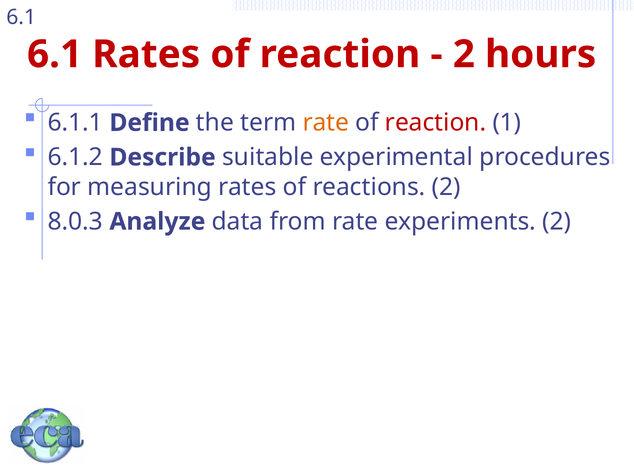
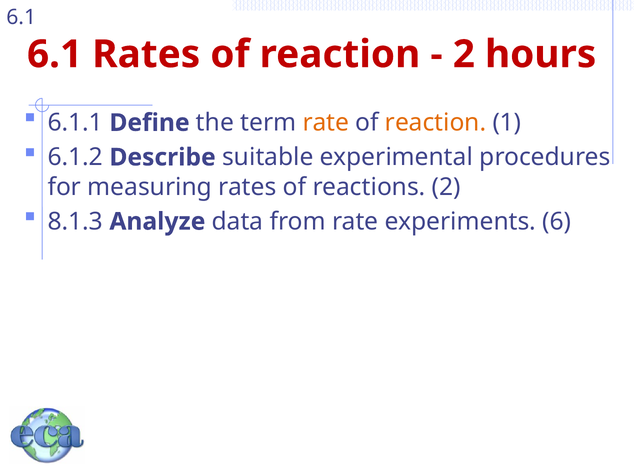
reaction colour: red -> orange (436, 123)
8.0.3: 8.0.3 -> 8.1.3 (75, 221)
experiments 2: 2 -> 6 (557, 221)
